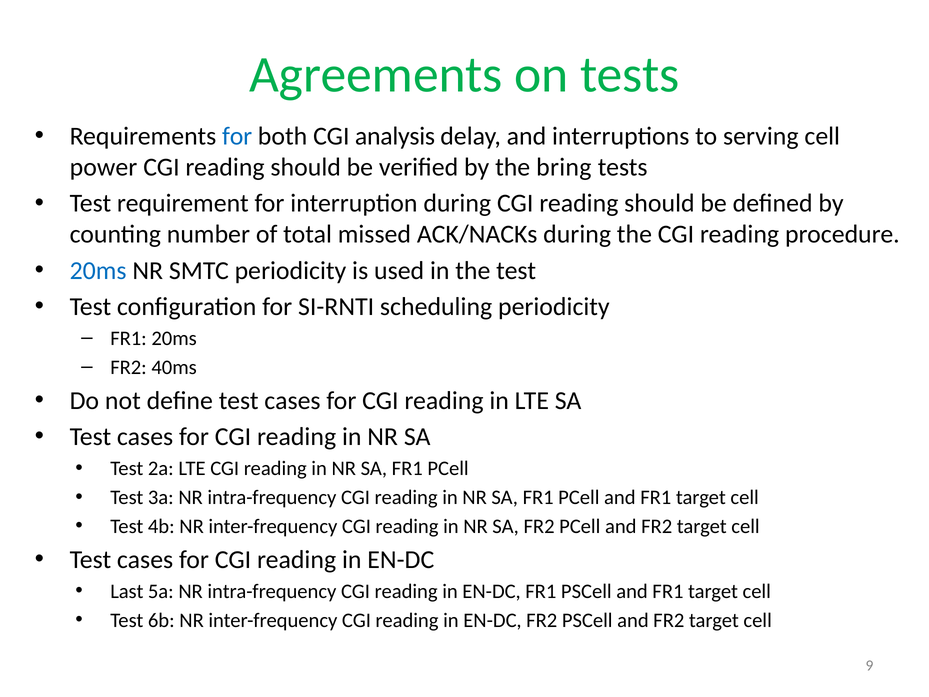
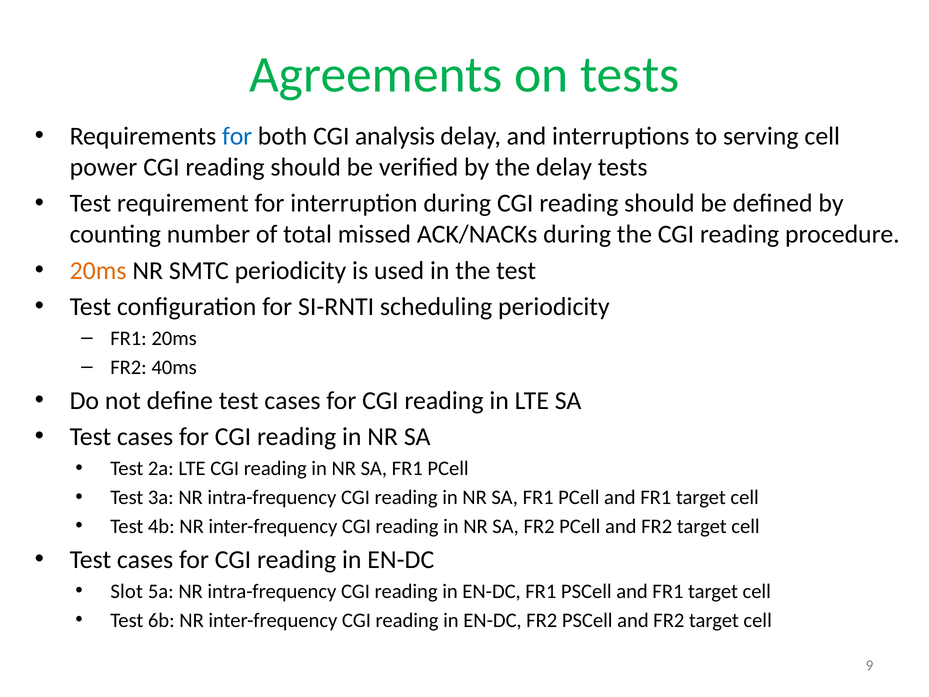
the bring: bring -> delay (564, 167)
20ms colour: blue -> orange (98, 271)
Last: Last -> Slot (127, 591)
